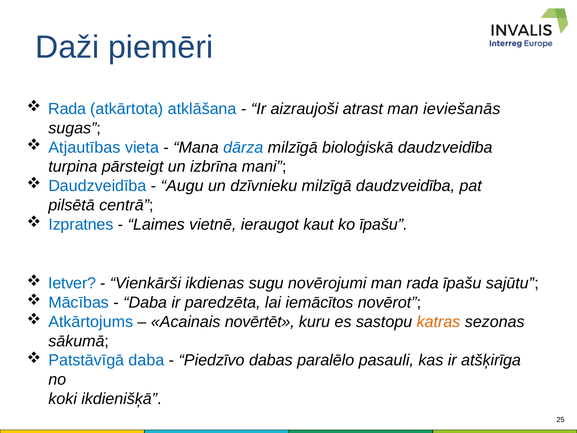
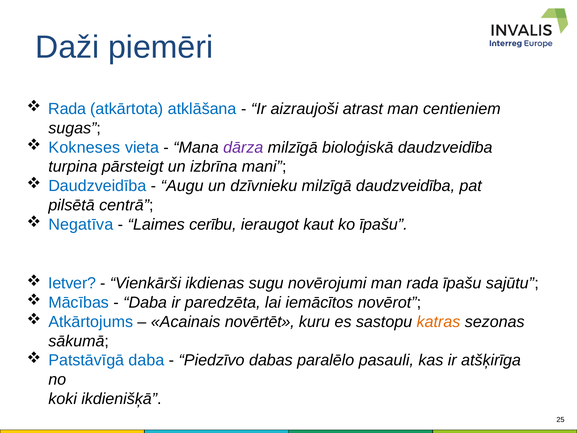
ieviešanās: ieviešanās -> centieniem (462, 109)
Atjautības: Atjautības -> Kokneses (84, 147)
dārza colour: blue -> purple (243, 147)
Izpratnes: Izpratnes -> Negatīva (81, 224)
vietnē: vietnē -> cerību (213, 224)
